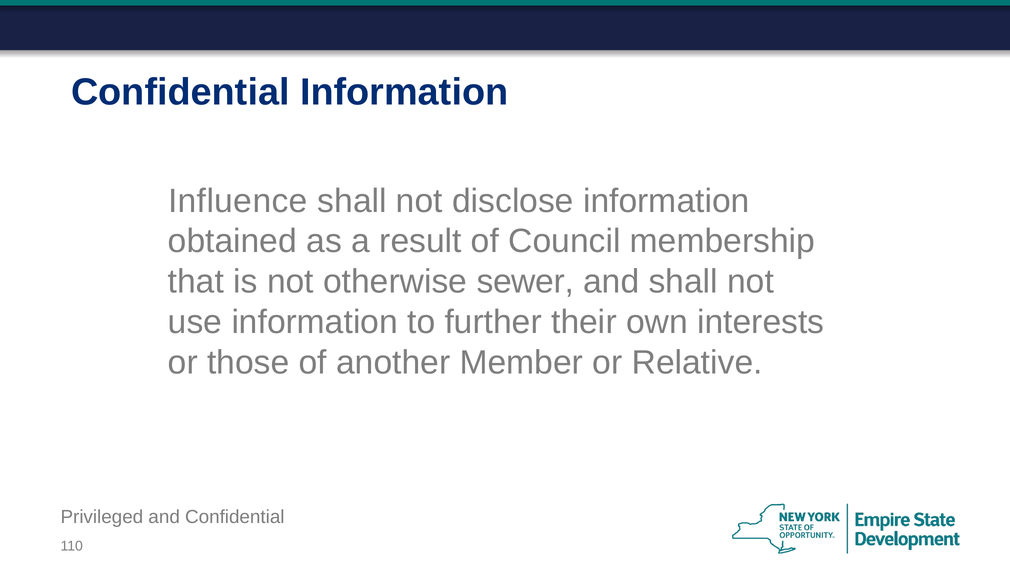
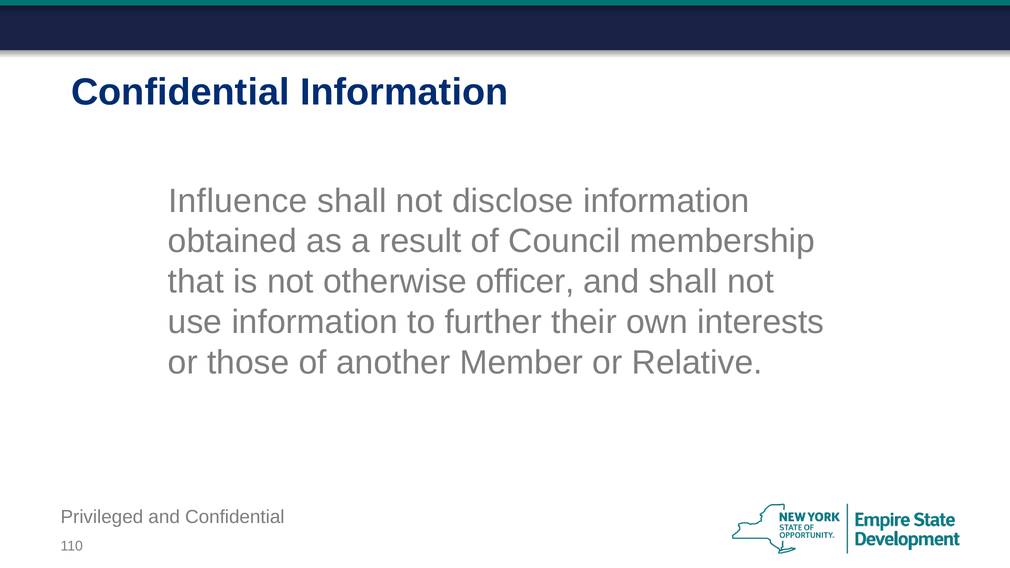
sewer: sewer -> officer (525, 282)
